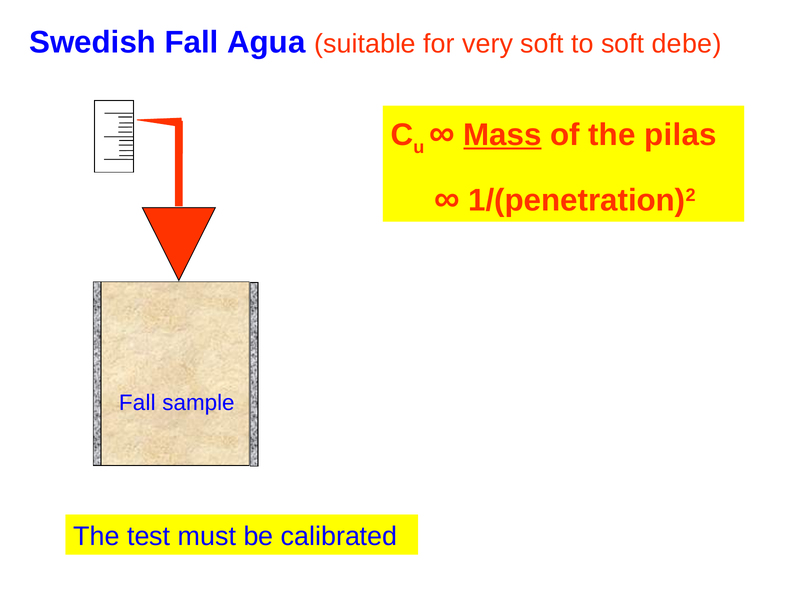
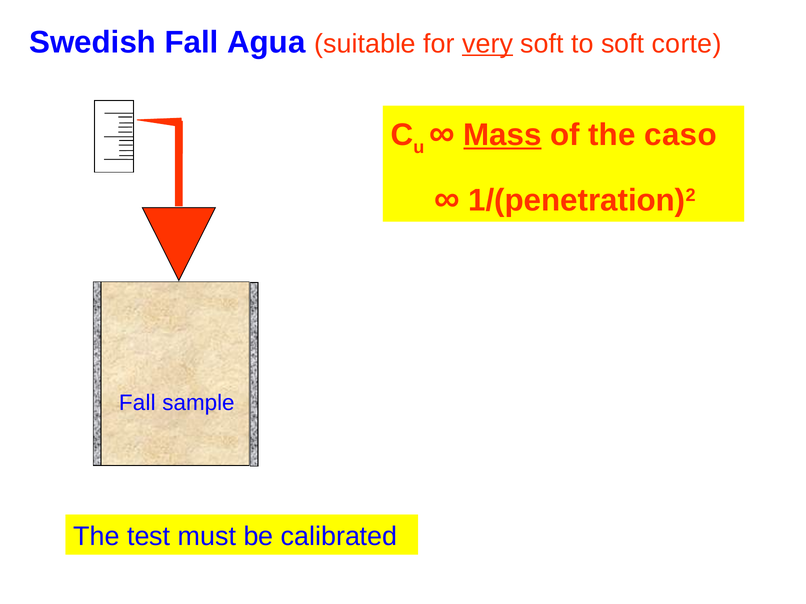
very underline: none -> present (488, 44)
debe: debe -> corte (687, 44)
pilas: pilas -> caso (680, 135)
